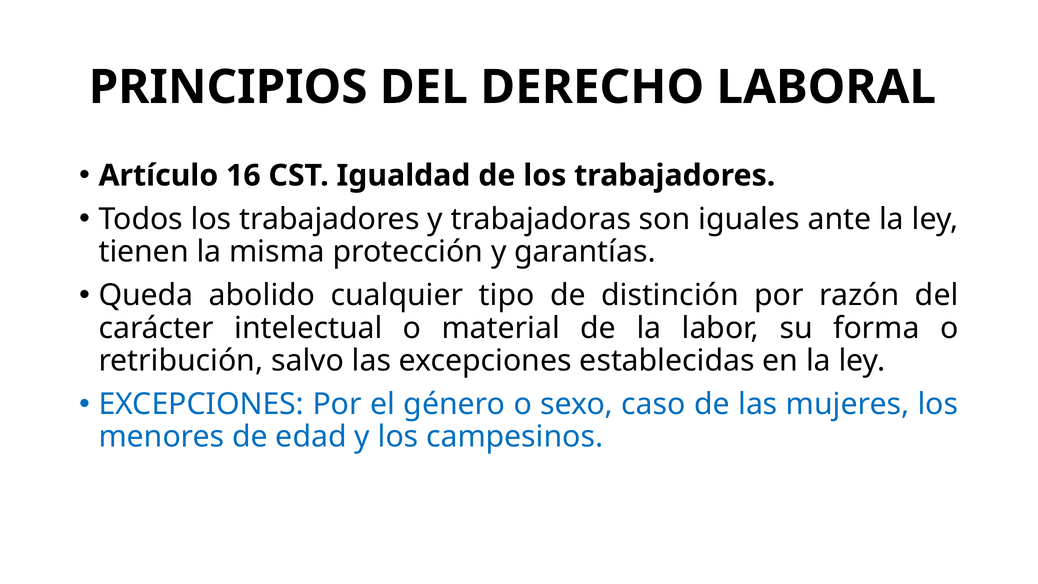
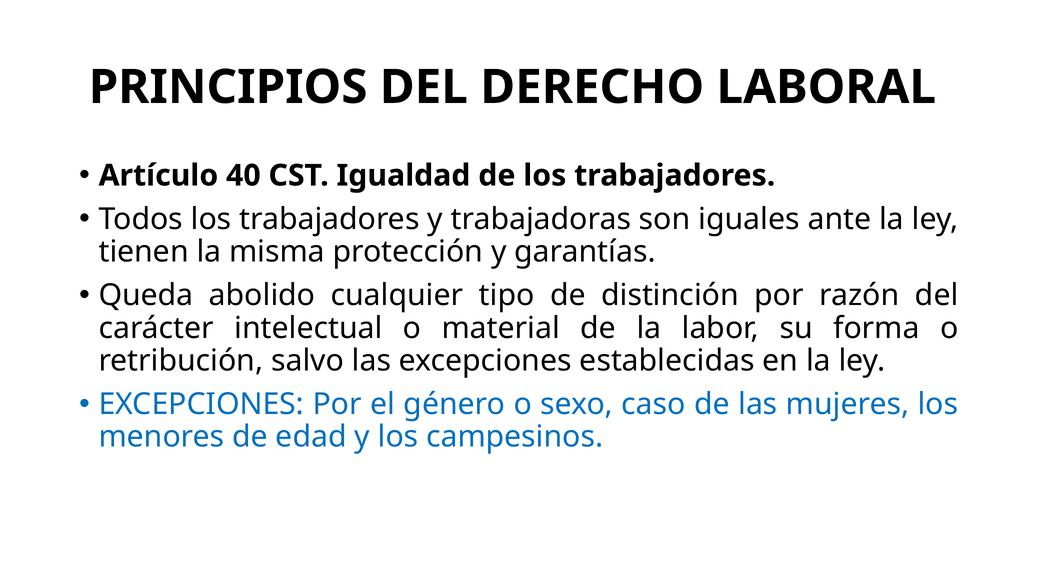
16: 16 -> 40 (243, 175)
